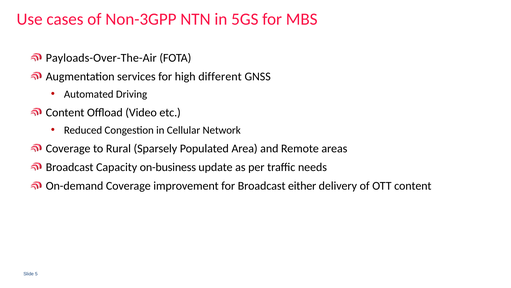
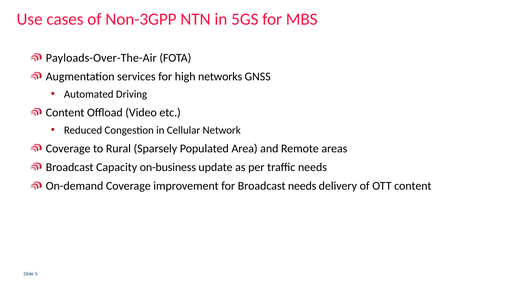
different: different -> networks (220, 76)
Broadcast either: either -> needs (302, 186)
